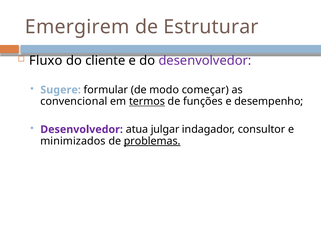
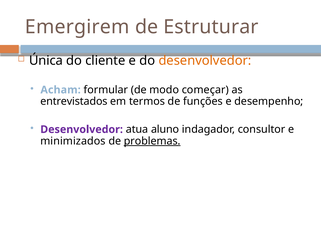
Fluxo: Fluxo -> Única (46, 61)
desenvolvedor colour: purple -> orange (205, 61)
Sugere: Sugere -> Acham (61, 90)
convencional: convencional -> entrevistados (74, 101)
termos underline: present -> none (147, 101)
julgar: julgar -> aluno (165, 129)
